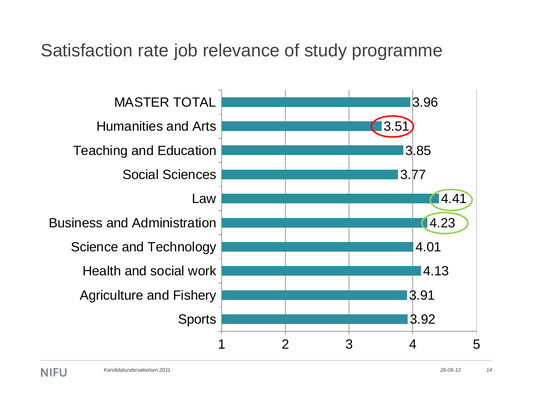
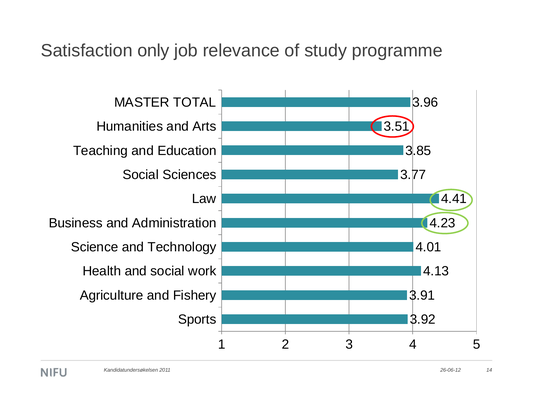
rate: rate -> only (153, 51)
